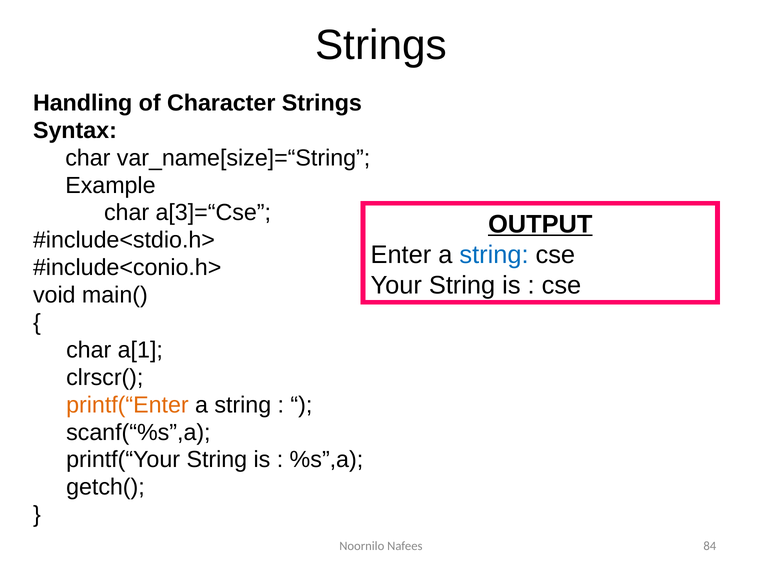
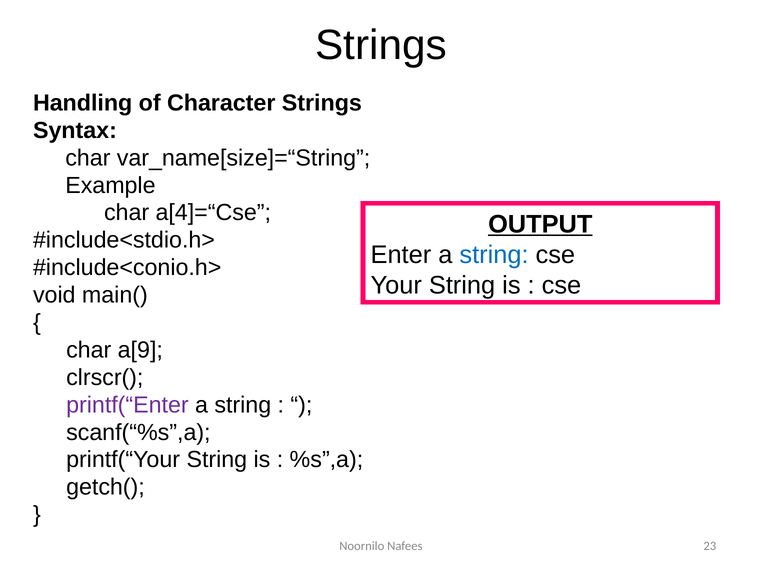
a[3]=“Cse: a[3]=“Cse -> a[4]=“Cse (213, 213)
a[1: a[1 -> a[9 (140, 350)
printf(“Enter colour: orange -> purple (127, 405)
84: 84 -> 23 (710, 546)
